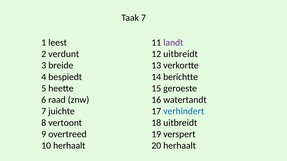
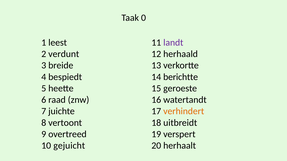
Taak 7: 7 -> 0 (143, 18)
12 uitbreidt: uitbreidt -> herhaald (181, 54)
verhindert colour: blue -> orange (184, 112)
10 herhaalt: herhaalt -> gejuicht (69, 146)
